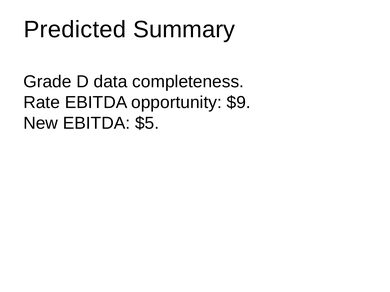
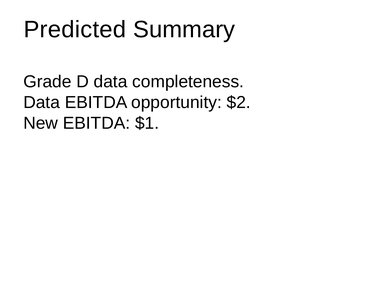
Rate: Rate -> Data (42, 103)
$9: $9 -> $2 (239, 103)
$5: $5 -> $1 (147, 123)
